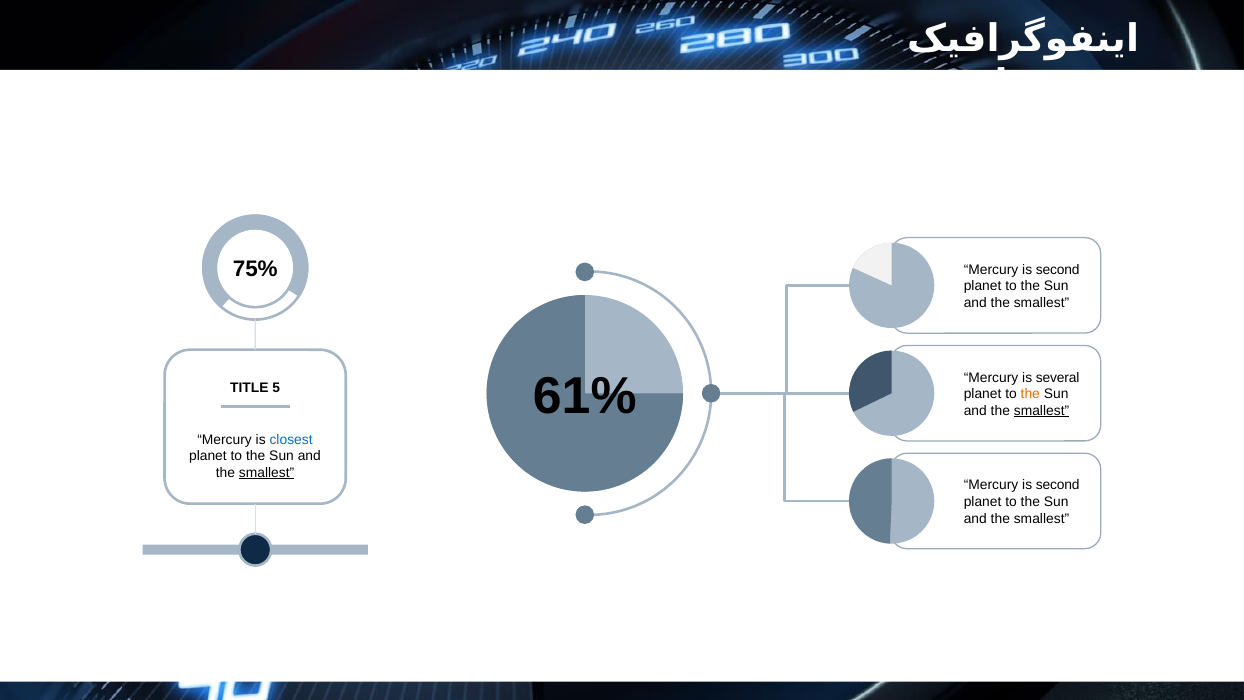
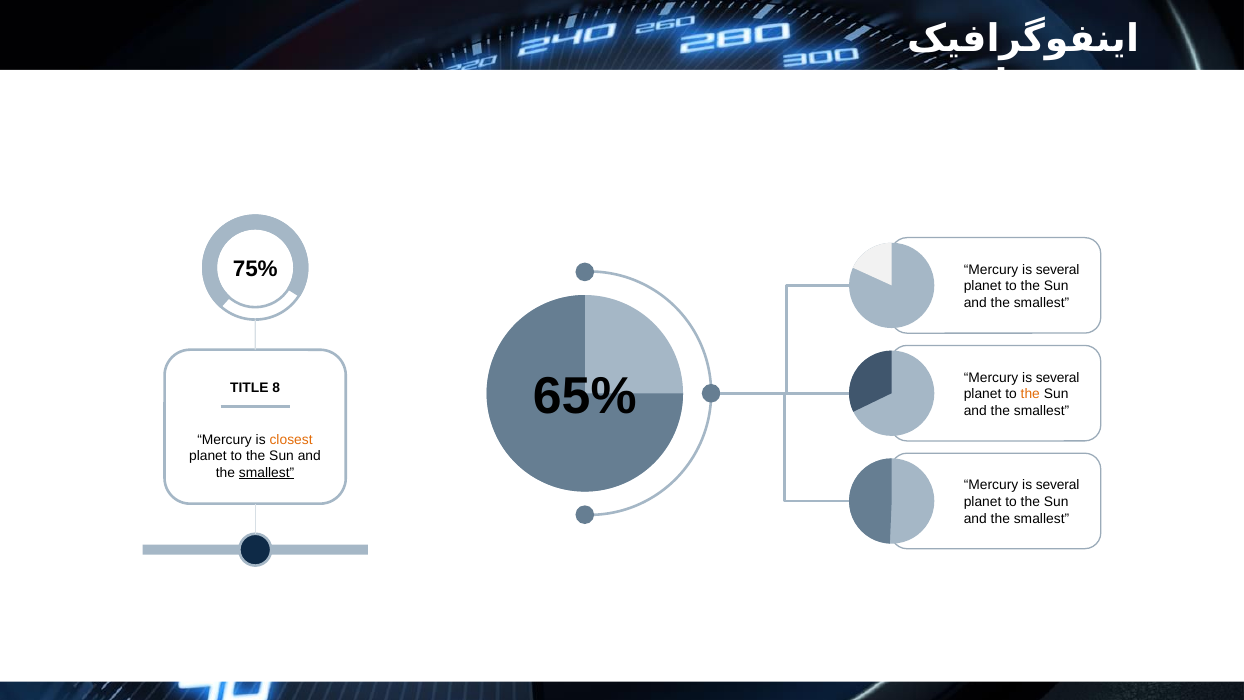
75% Mercury is second: second -> several (1058, 270)
61%: 61% -> 65% (585, 397)
5: 5 -> 8 (276, 388)
smallest underline: present -> none (1042, 411)
closest colour: blue -> orange (291, 439)
second: second -> several (1058, 485)
